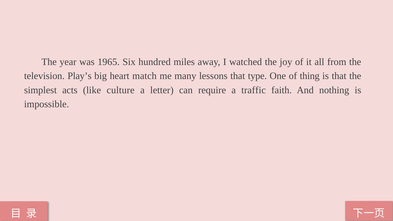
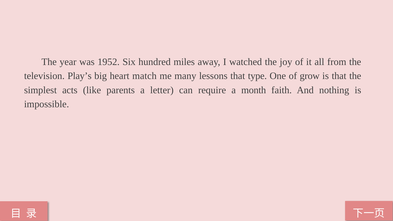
1965: 1965 -> 1952 (109, 62)
thing: thing -> grow (310, 76)
culture: culture -> parents (121, 90)
traffic: traffic -> month (254, 90)
